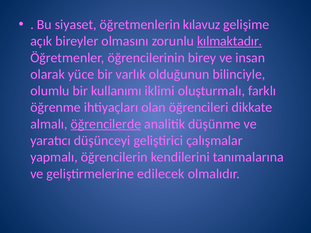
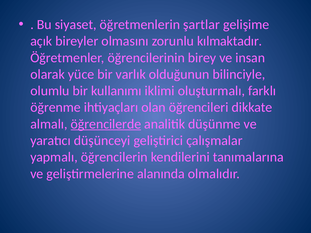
kılavuz: kılavuz -> şartlar (202, 25)
kılmaktadır underline: present -> none (230, 41)
edilecek: edilecek -> alanında (161, 174)
